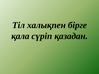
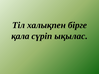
қазадан: қазадан -> ықылас (71, 36)
